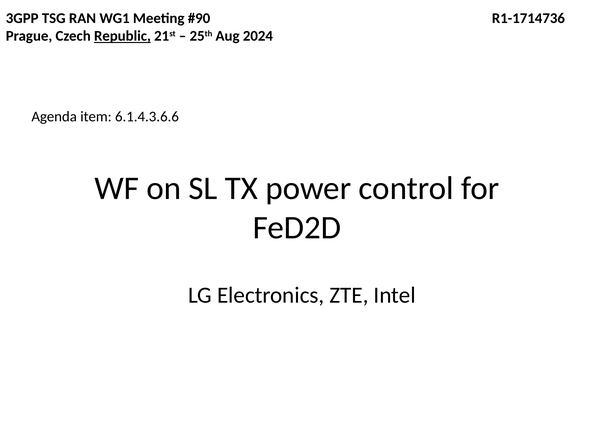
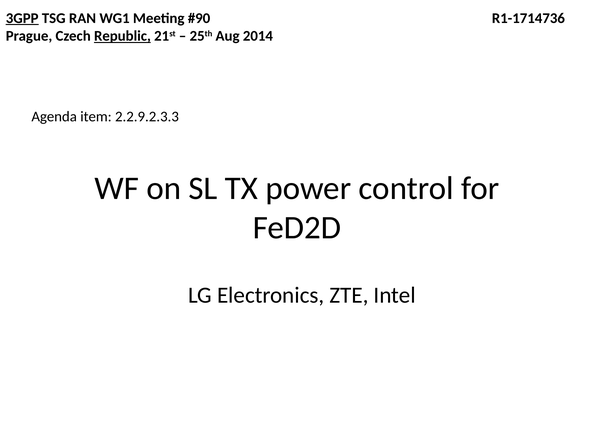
3GPP underline: none -> present (22, 18)
2024: 2024 -> 2014 (258, 36)
6.1.4.3.6.6: 6.1.4.3.6.6 -> 2.2.9.2.3.3 (147, 117)
